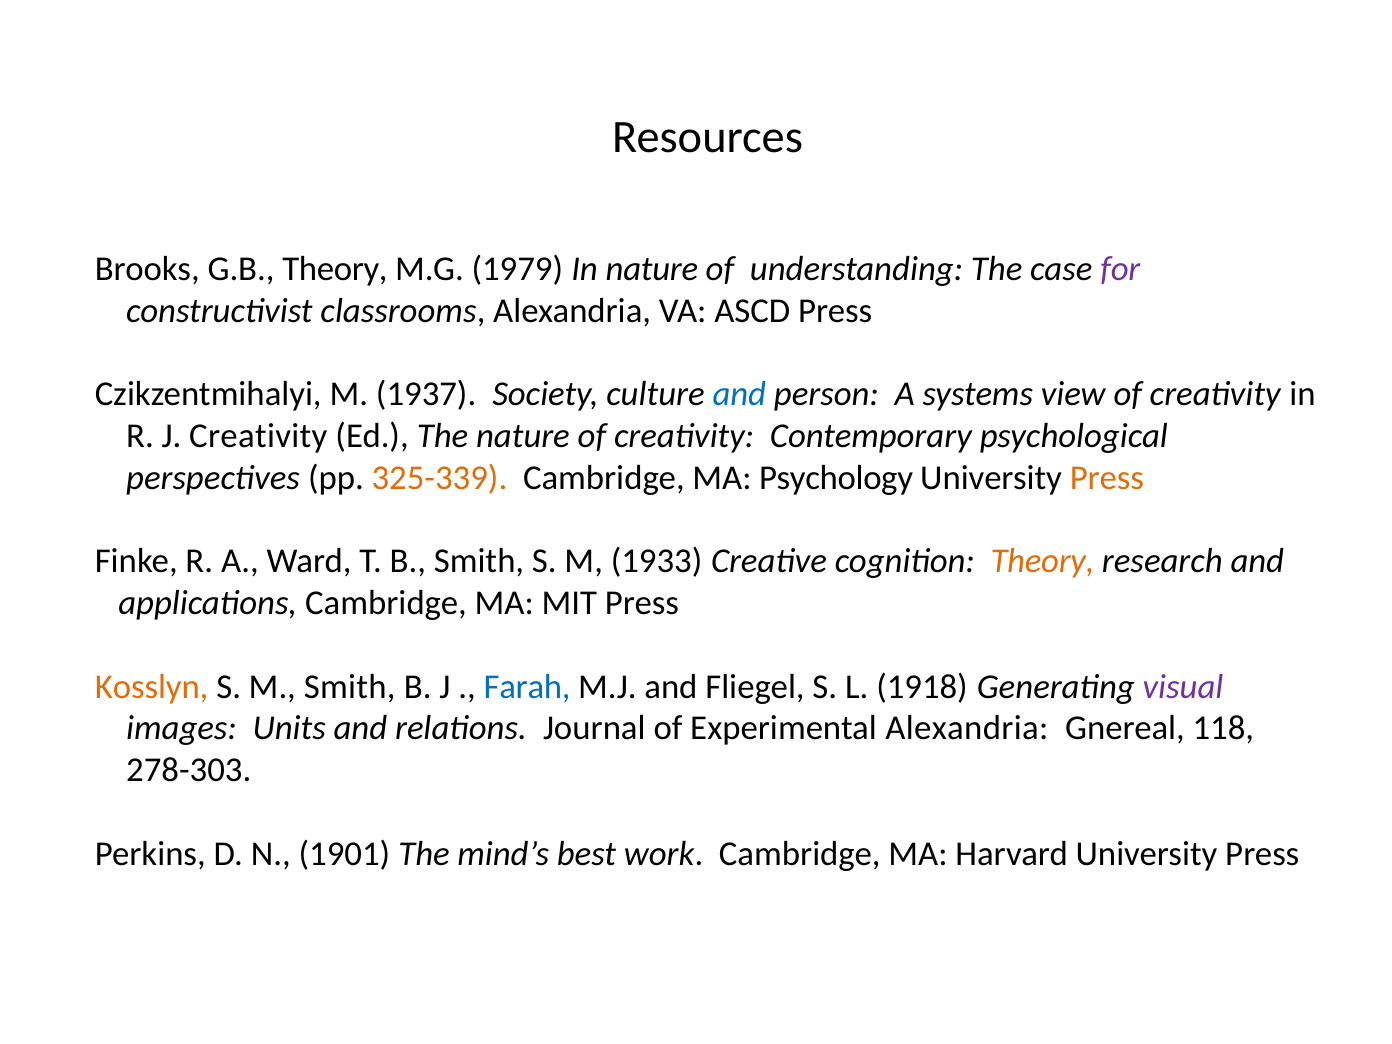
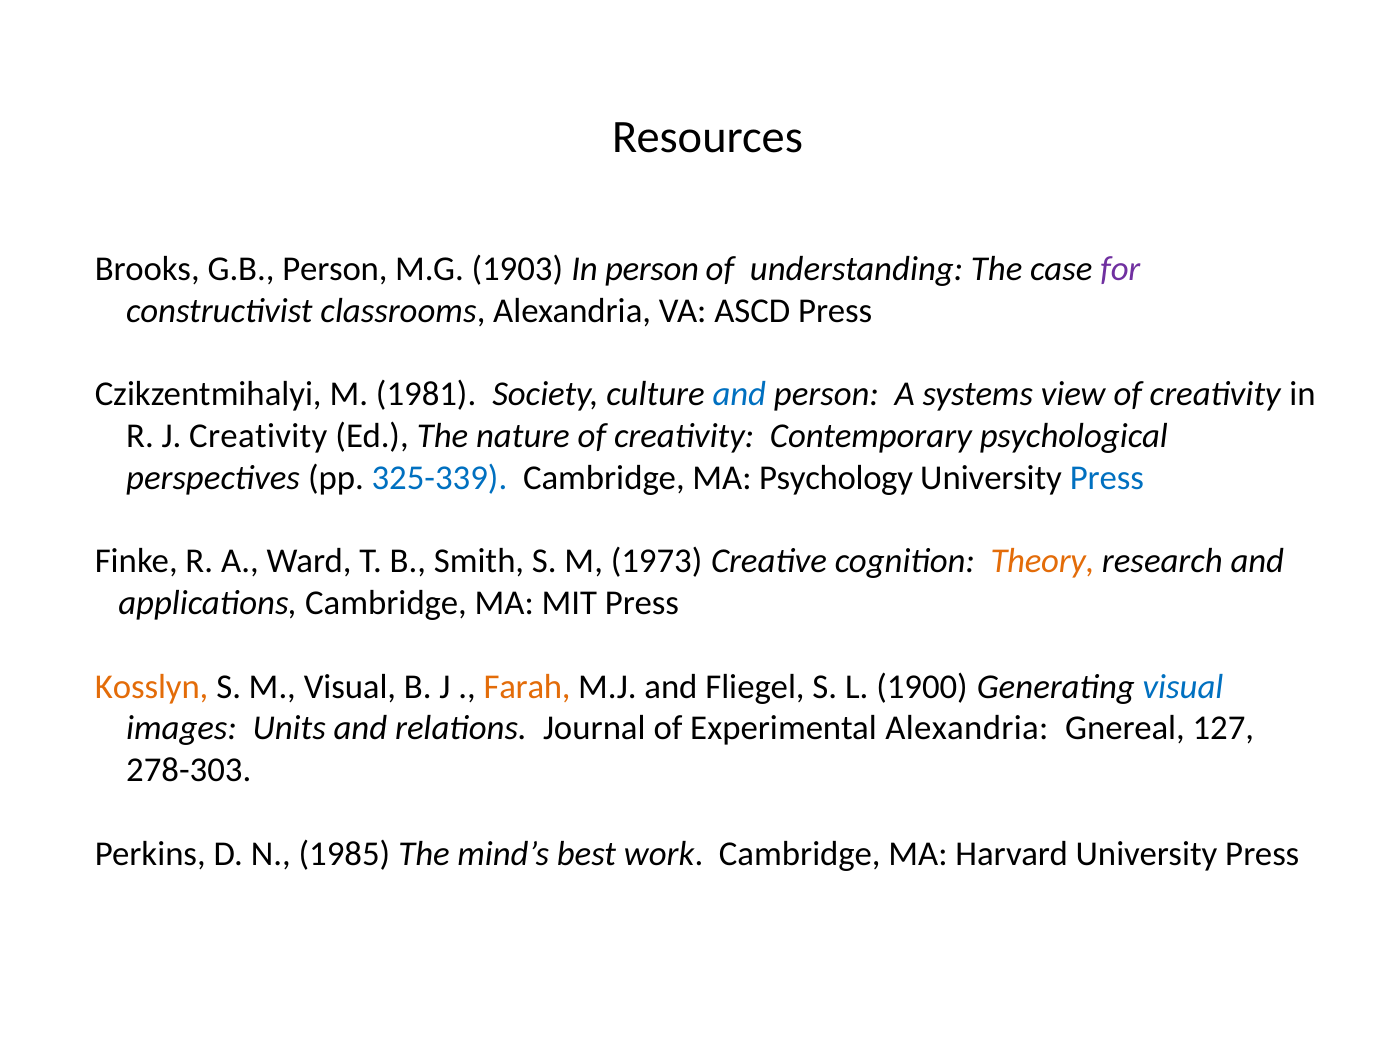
G.B Theory: Theory -> Person (335, 269)
1979: 1979 -> 1903 (517, 269)
In nature: nature -> person (652, 269)
1937: 1937 -> 1981 (426, 394)
325-339 colour: orange -> blue (439, 478)
Press colour: orange -> blue (1107, 478)
1933: 1933 -> 1973 (657, 561)
M Smith: Smith -> Visual (350, 687)
Farah colour: blue -> orange (527, 687)
1918: 1918 -> 1900 (922, 687)
visual colour: purple -> blue (1183, 687)
118: 118 -> 127 (1223, 728)
1901: 1901 -> 1985 (344, 854)
